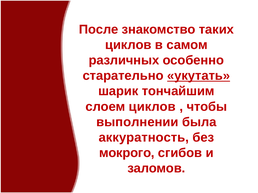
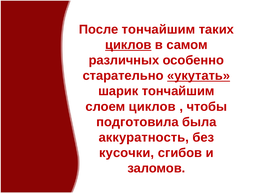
После знакомство: знакомство -> тончайшим (159, 29)
циклов underline: none -> present (128, 45)
выполнении: выполнении -> подготовила (137, 122)
мокрого: мокрого -> кусочки (127, 153)
